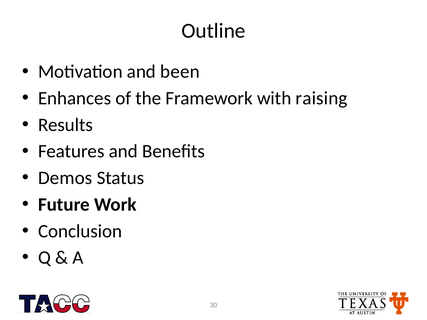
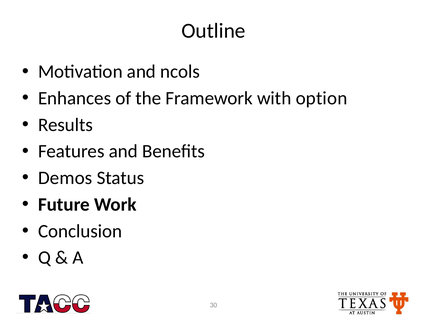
been: been -> ncols (180, 72)
raising: raising -> option (322, 98)
